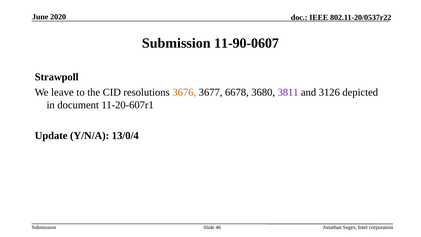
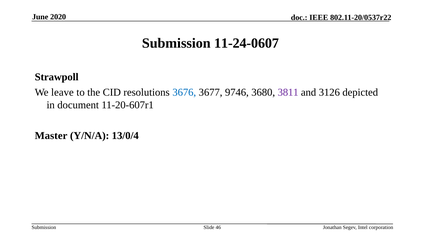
11-90-0607: 11-90-0607 -> 11-24-0607 (247, 43)
3676 colour: orange -> blue (184, 92)
6678: 6678 -> 9746 (237, 92)
Update: Update -> Master (51, 135)
